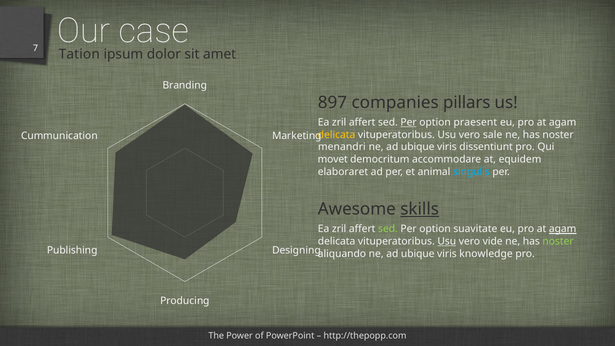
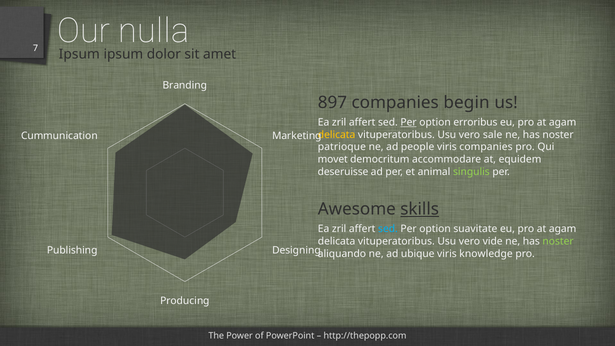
case: case -> nulla (154, 31)
Tation: Tation -> Ipsum (79, 54)
pillars: pillars -> begin (467, 102)
praesent: praesent -> erroribus (475, 122)
menandri: menandri -> patrioque (342, 147)
ubique: ubique -> people (418, 147)
viris dissentiunt: dissentiunt -> companies (486, 147)
elaboraret: elaboraret -> deseruisse (343, 172)
singulis colour: light blue -> light green (471, 172)
sed colour: light green -> light blue (388, 229)
agam underline: present -> none (563, 229)
Usu underline: present -> none (447, 241)
